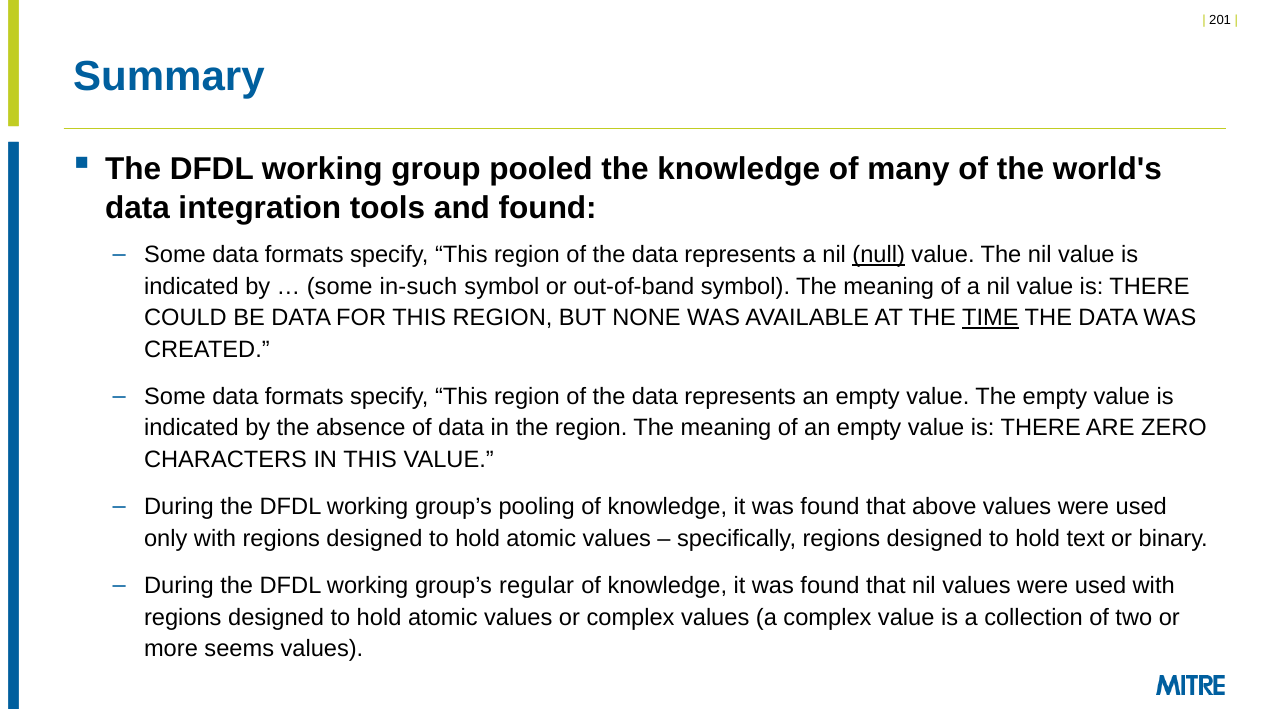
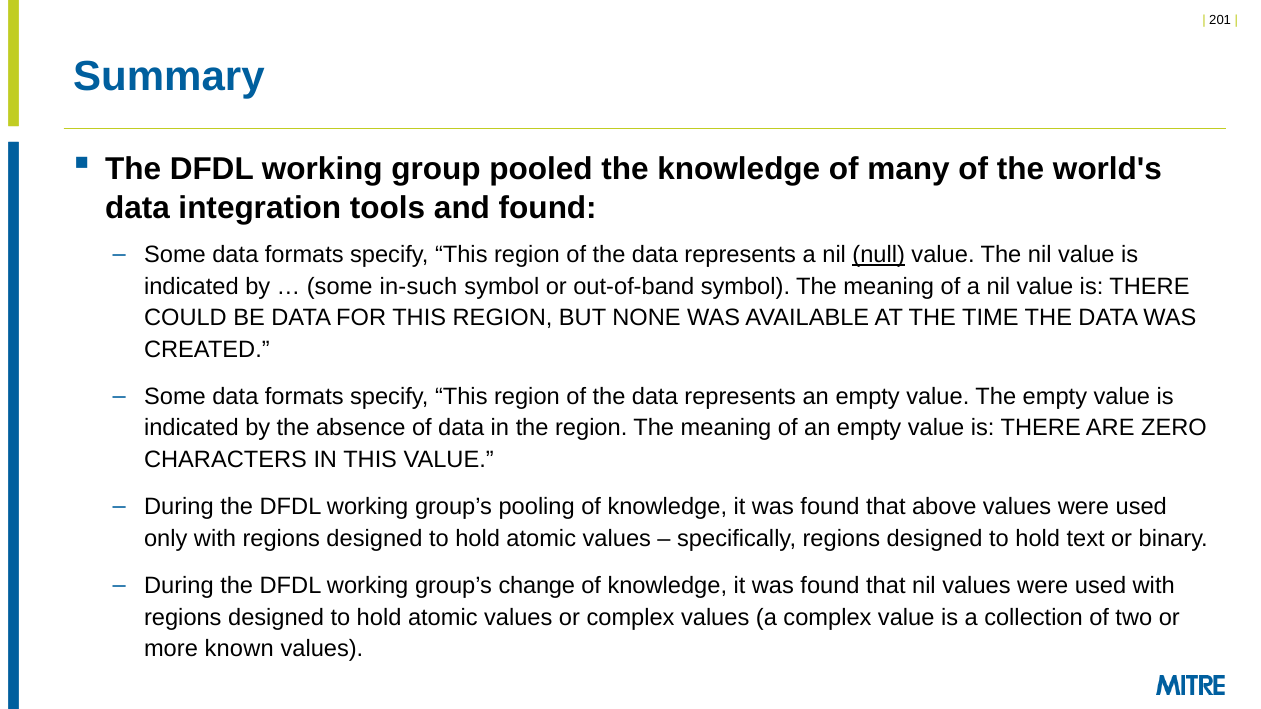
TIME underline: present -> none (990, 318)
regular: regular -> change (537, 586)
seems: seems -> known (239, 649)
